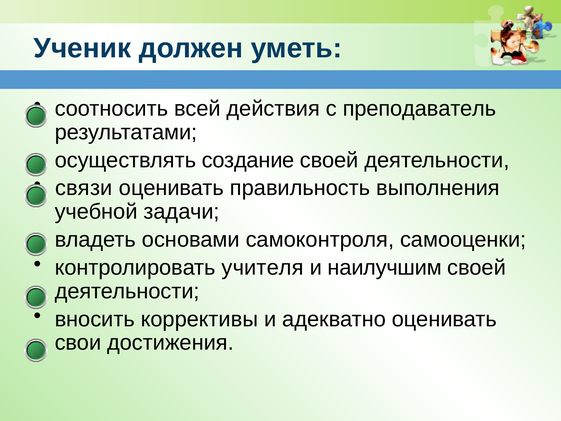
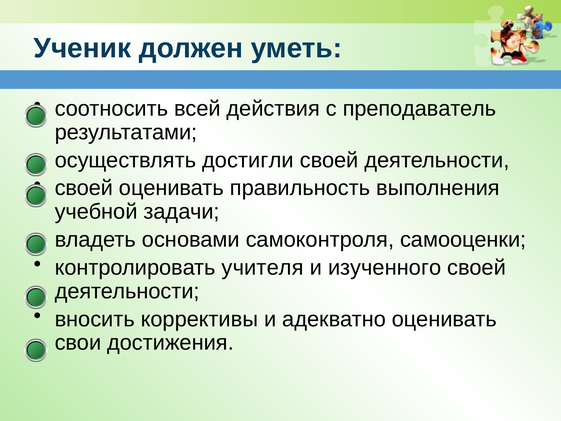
создание: создание -> достигли (248, 160)
связи: связи -> своей (84, 188)
наилучшим: наилучшим -> изученного (385, 267)
